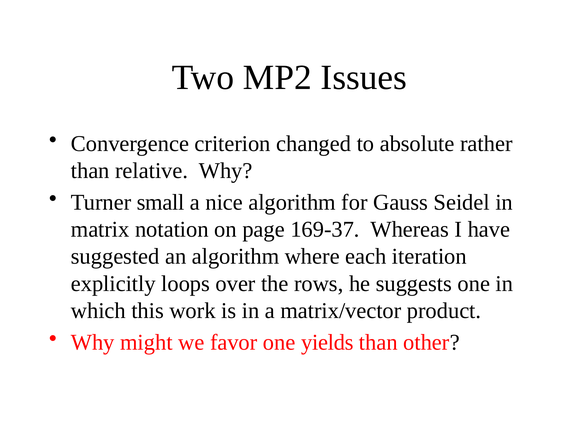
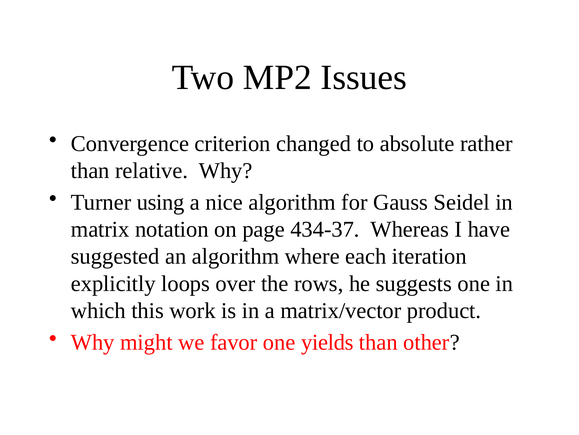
small: small -> using (161, 202)
169-37: 169-37 -> 434-37 (325, 229)
